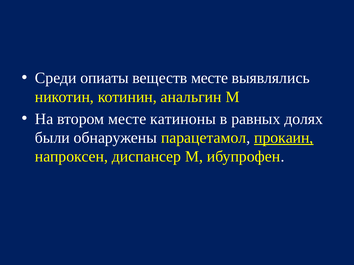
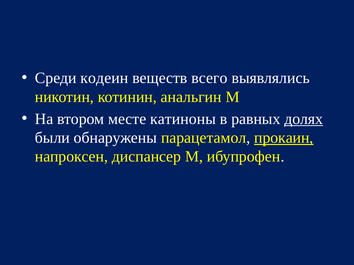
опиаты: опиаты -> кодеин (104, 78)
веществ месте: месте -> всего (209, 78)
долях underline: none -> present (304, 119)
